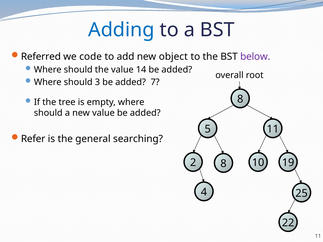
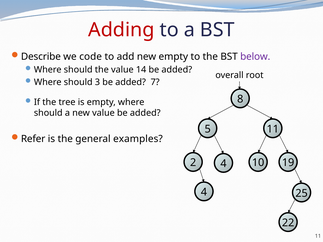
Adding colour: blue -> red (121, 30)
Referred: Referred -> Describe (41, 57)
new object: object -> empty (173, 57)
searching: searching -> examples (138, 139)
2 8: 8 -> 4 (223, 164)
